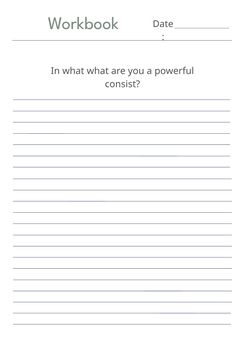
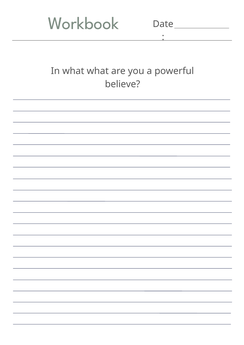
consist: consist -> believe (123, 84)
